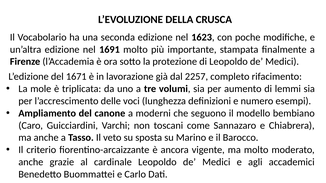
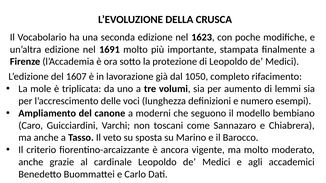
1671: 1671 -> 1607 (76, 77)
2257: 2257 -> 1050 (196, 77)
